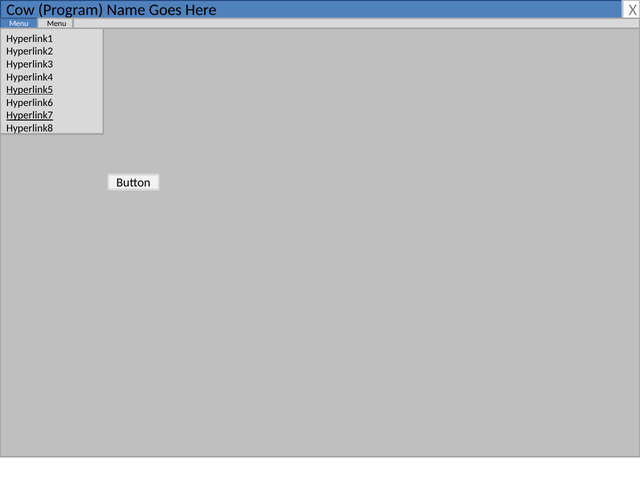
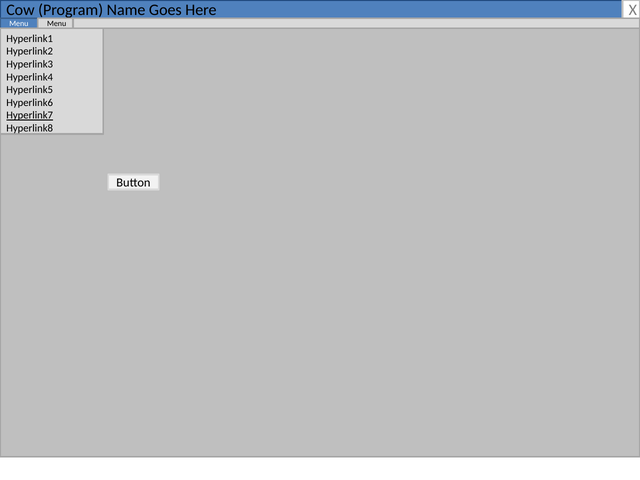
Hyperlink5 underline: present -> none (30, 90)
